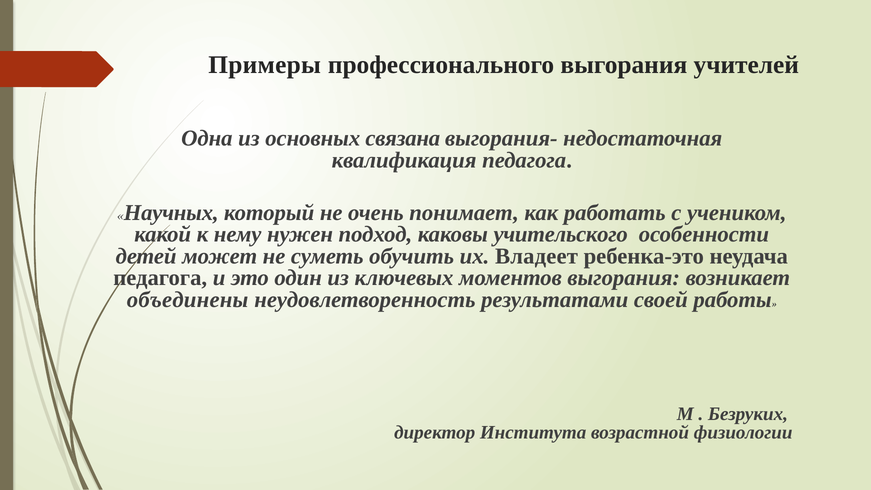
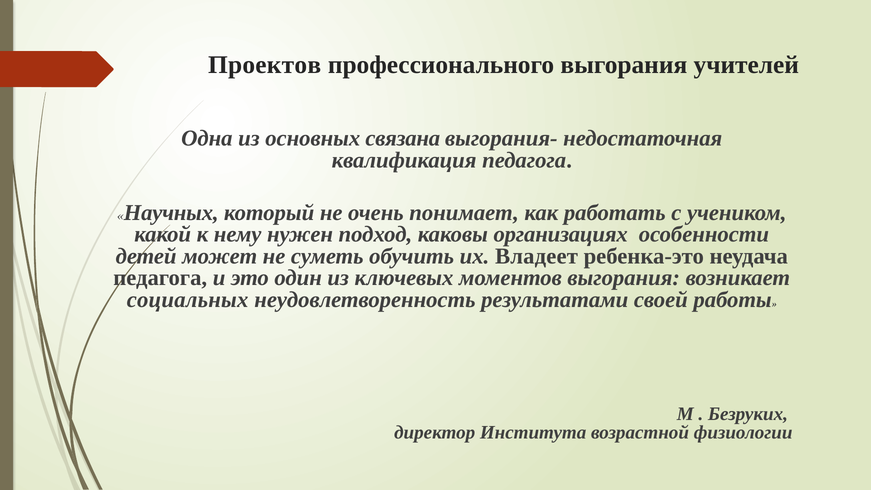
Примеры: Примеры -> Проектов (265, 65)
учительского: учительского -> организациях (561, 234)
объединены: объединены -> социальных (188, 300)
